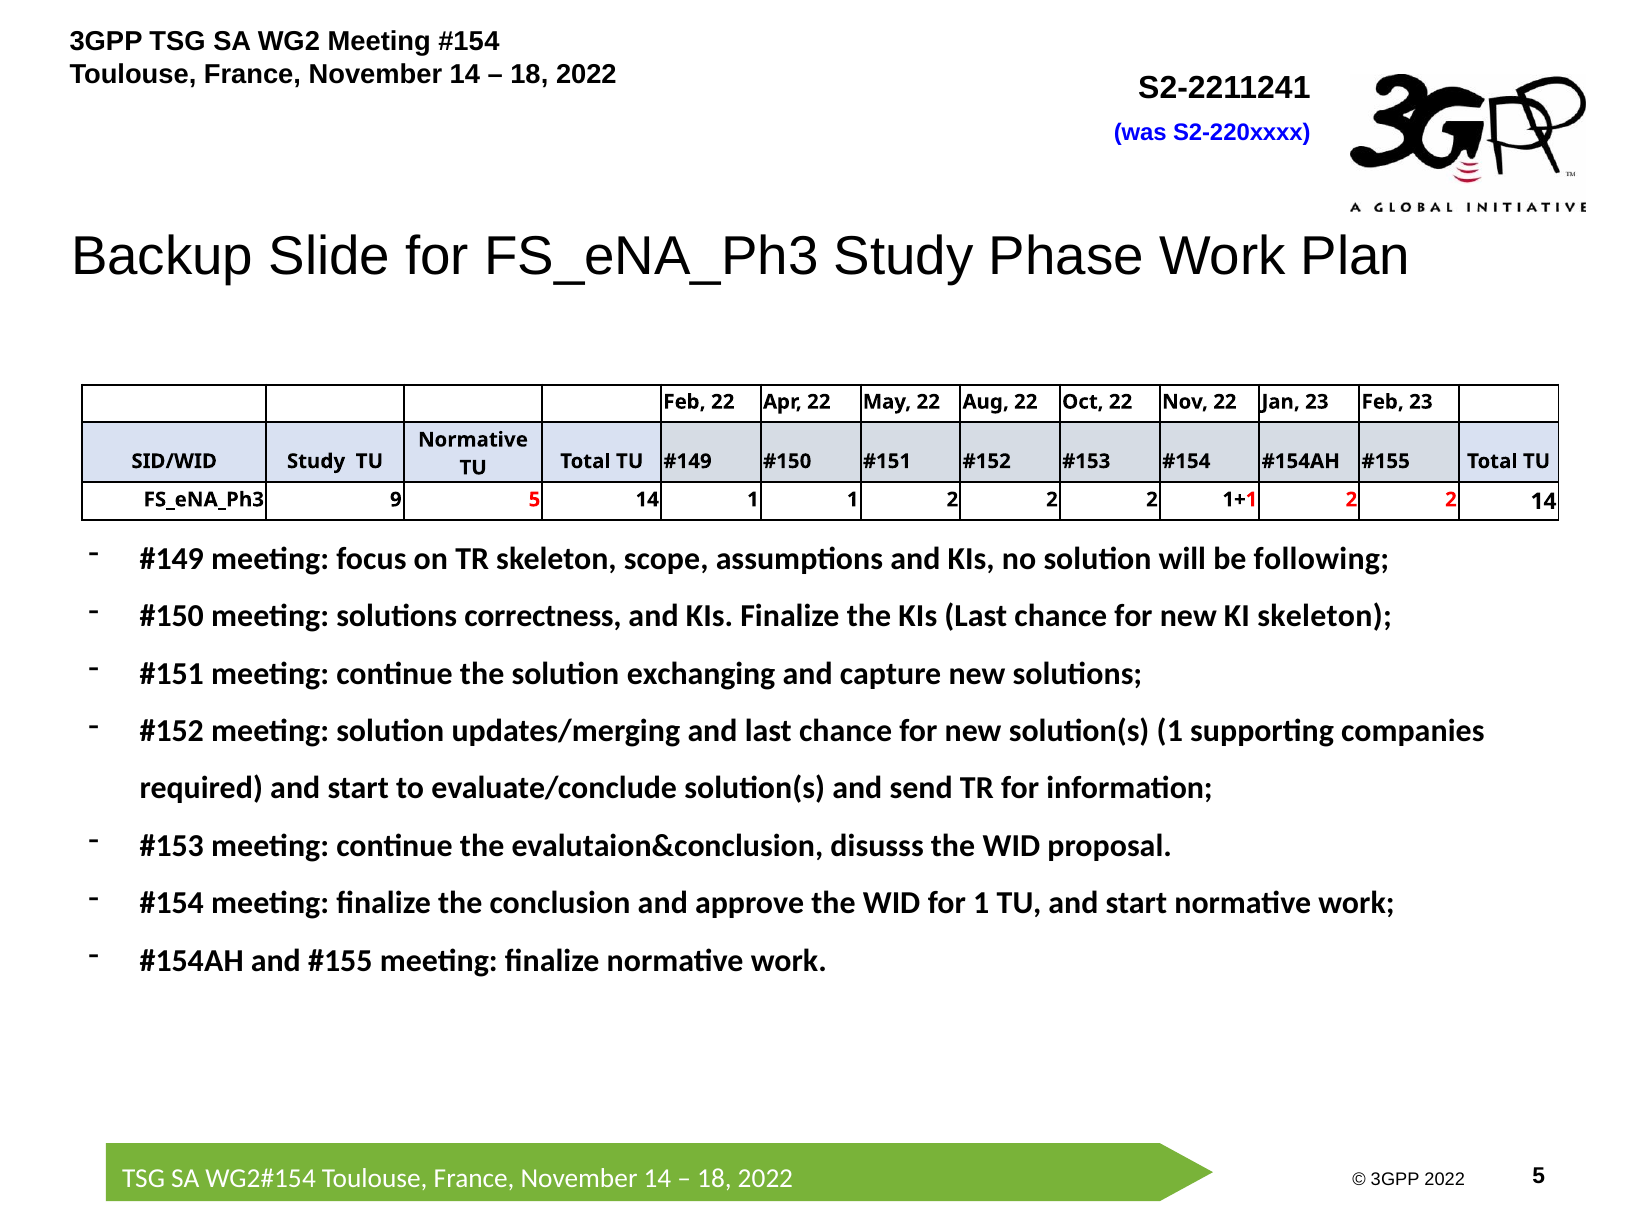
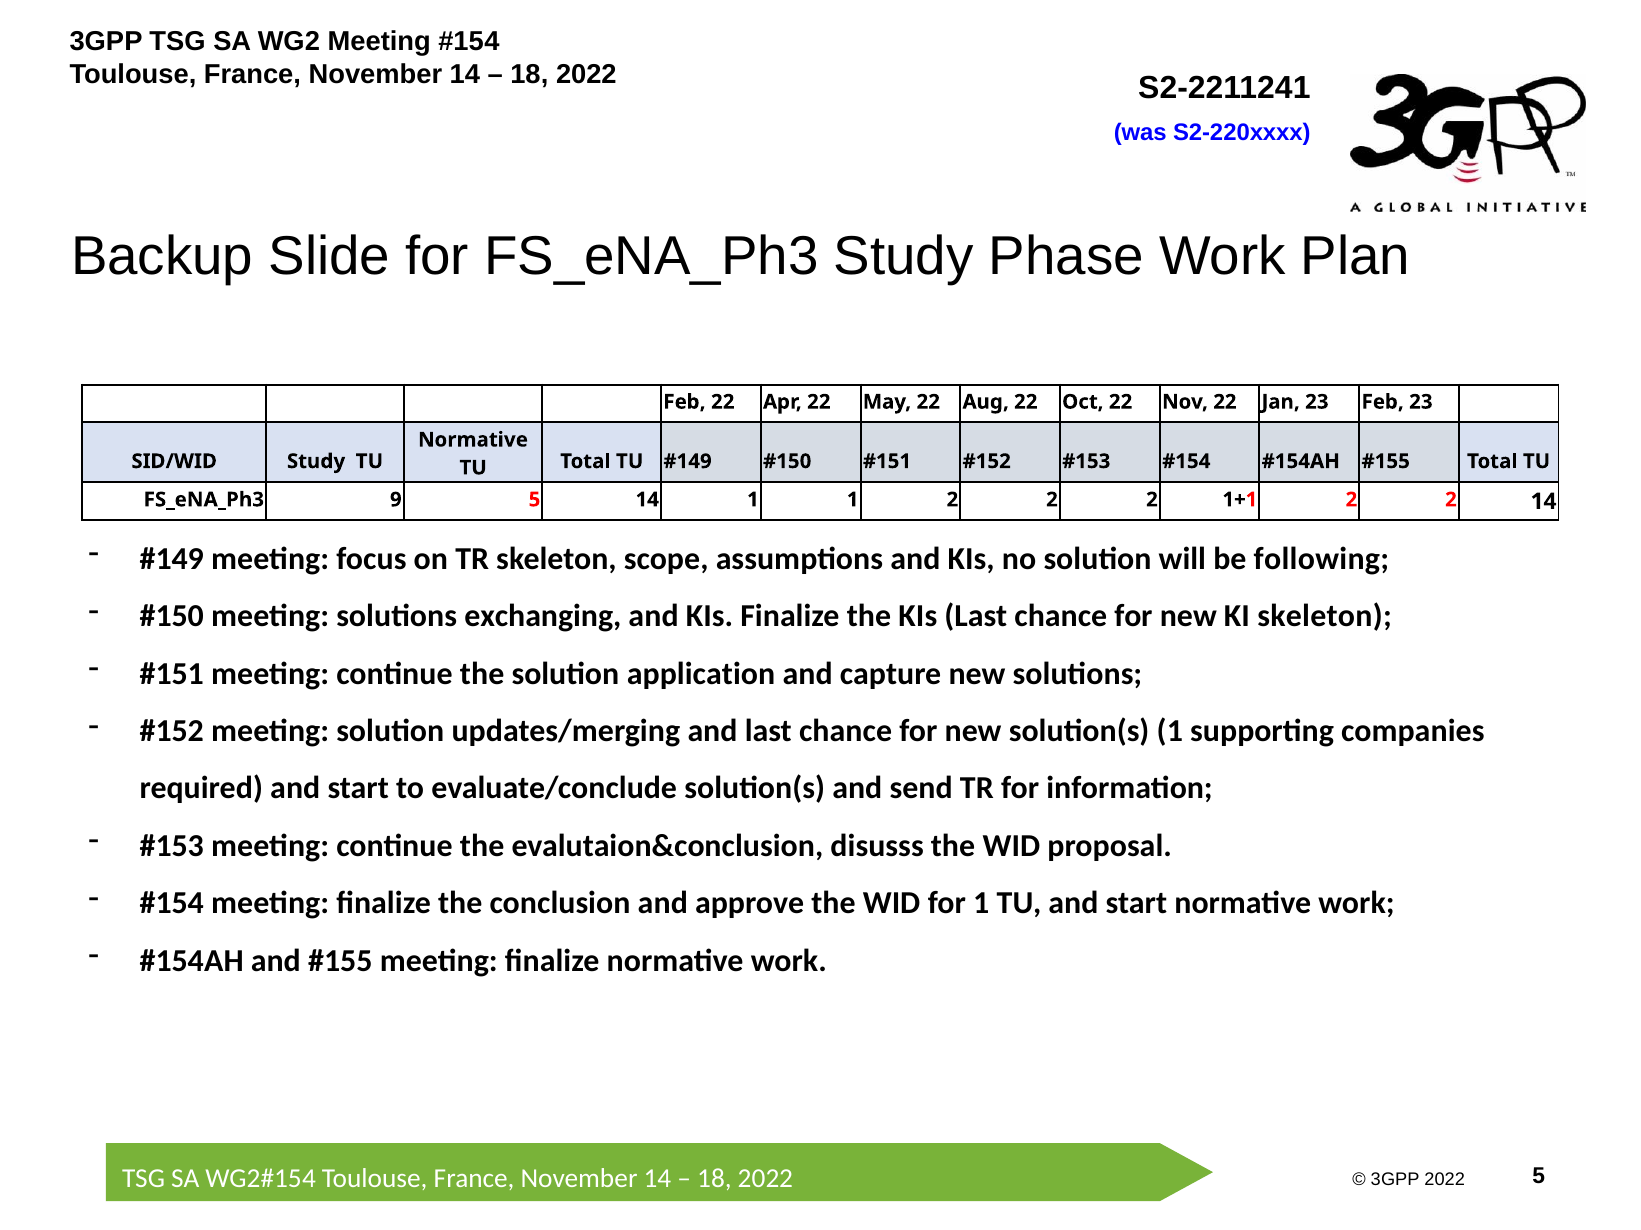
correctness: correctness -> exchanging (543, 616)
exchanging: exchanging -> application (701, 674)
